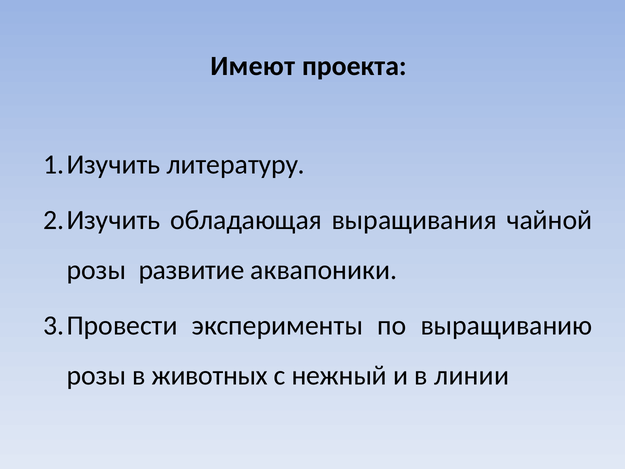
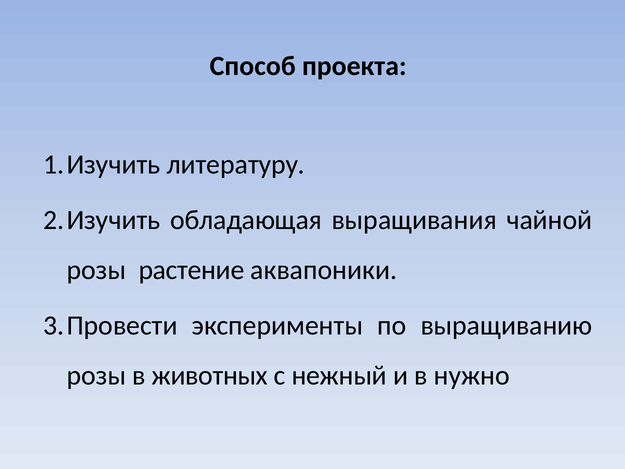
Имеют: Имеют -> Способ (253, 66)
развитие: развитие -> растение (191, 270)
линии: линии -> нужно (472, 376)
